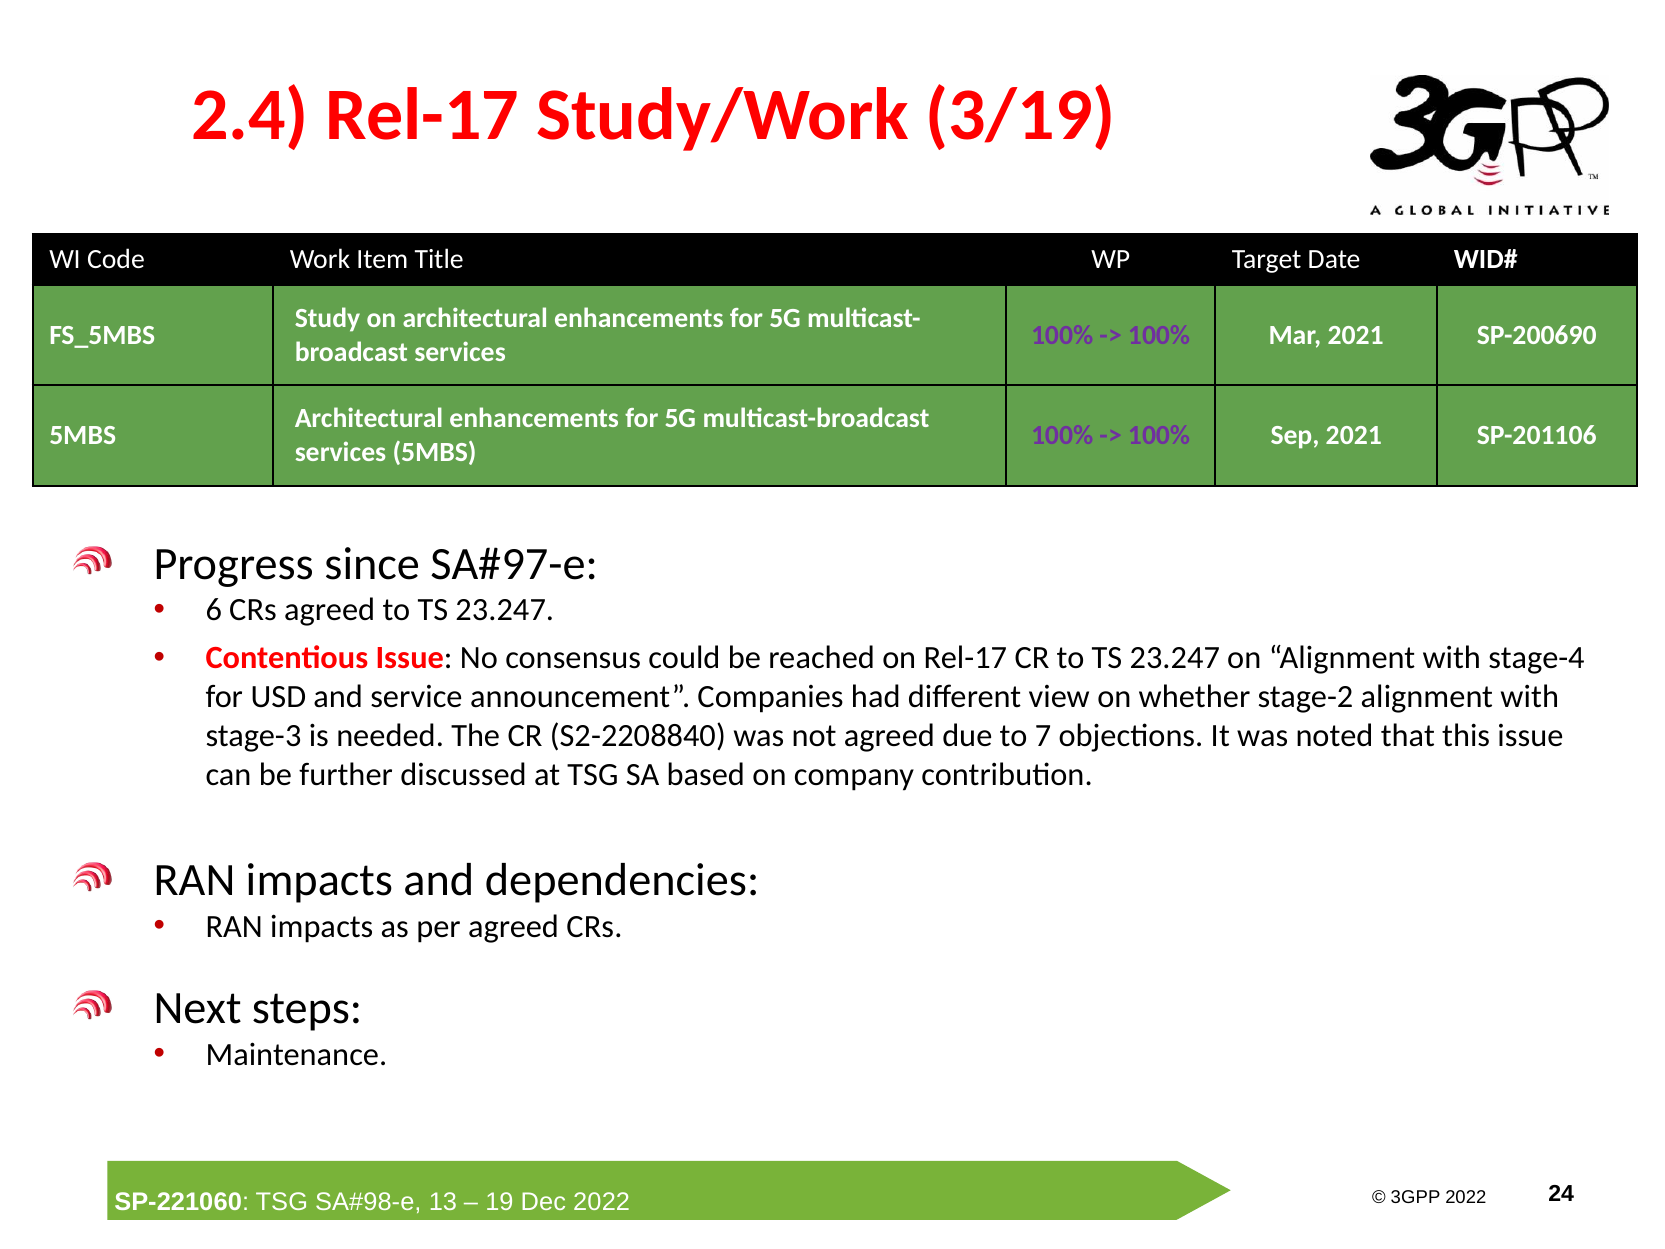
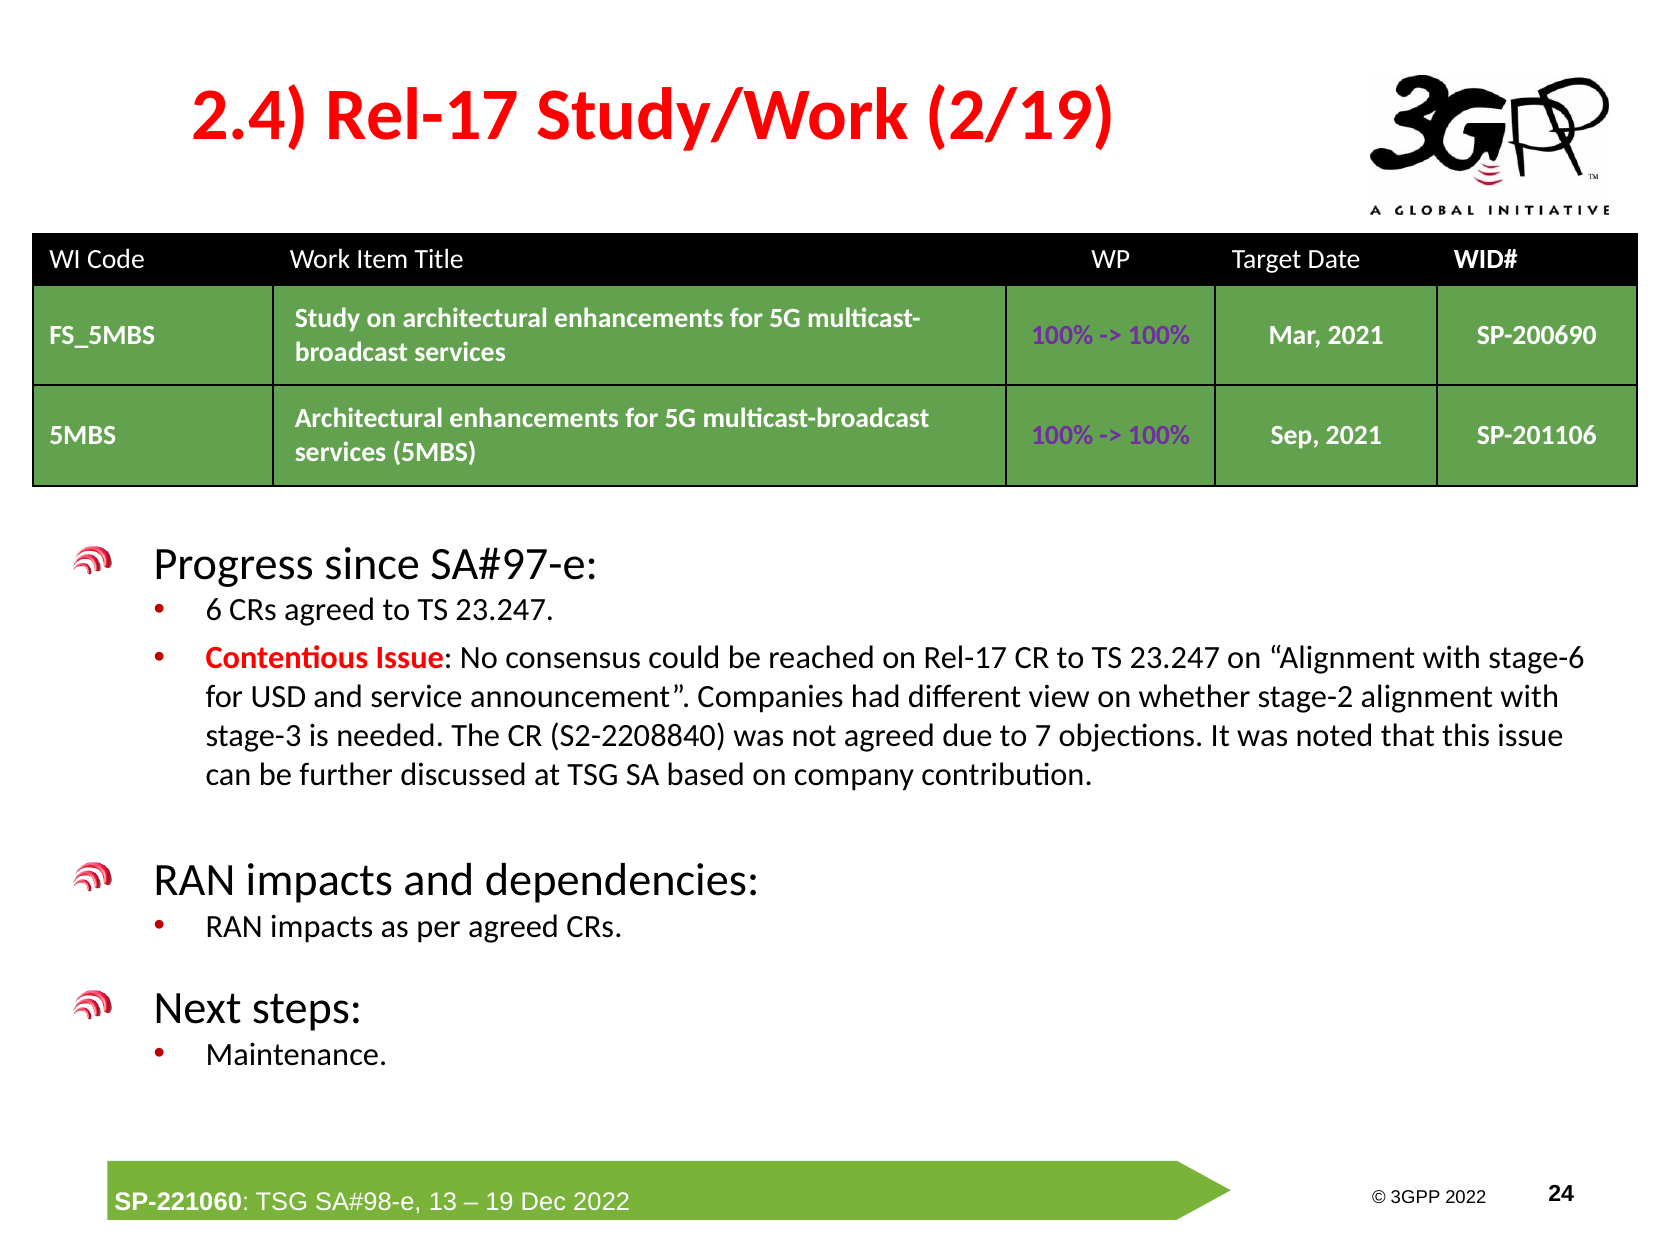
3/19: 3/19 -> 2/19 (1021, 115)
stage-4: stage-4 -> stage-6 (1536, 658)
